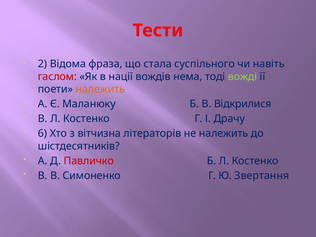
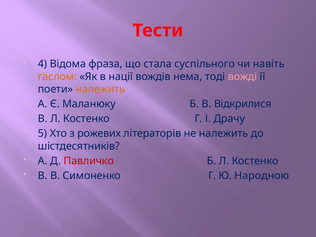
2: 2 -> 4 (42, 64)
гаслом colour: red -> orange (57, 77)
вожді colour: light green -> pink (242, 77)
6: 6 -> 5 (42, 133)
вітчизна: вітчизна -> рожевих (99, 133)
Звертання: Звертання -> Народною (262, 176)
